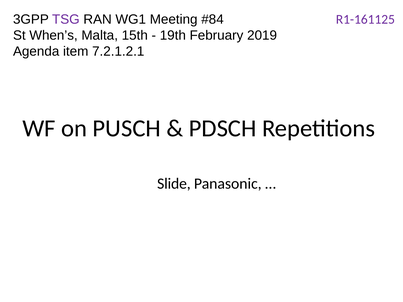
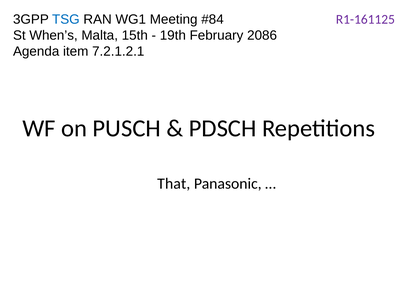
TSG colour: purple -> blue (66, 19)
2019: 2019 -> 2086 (262, 35)
Slide: Slide -> That (174, 184)
